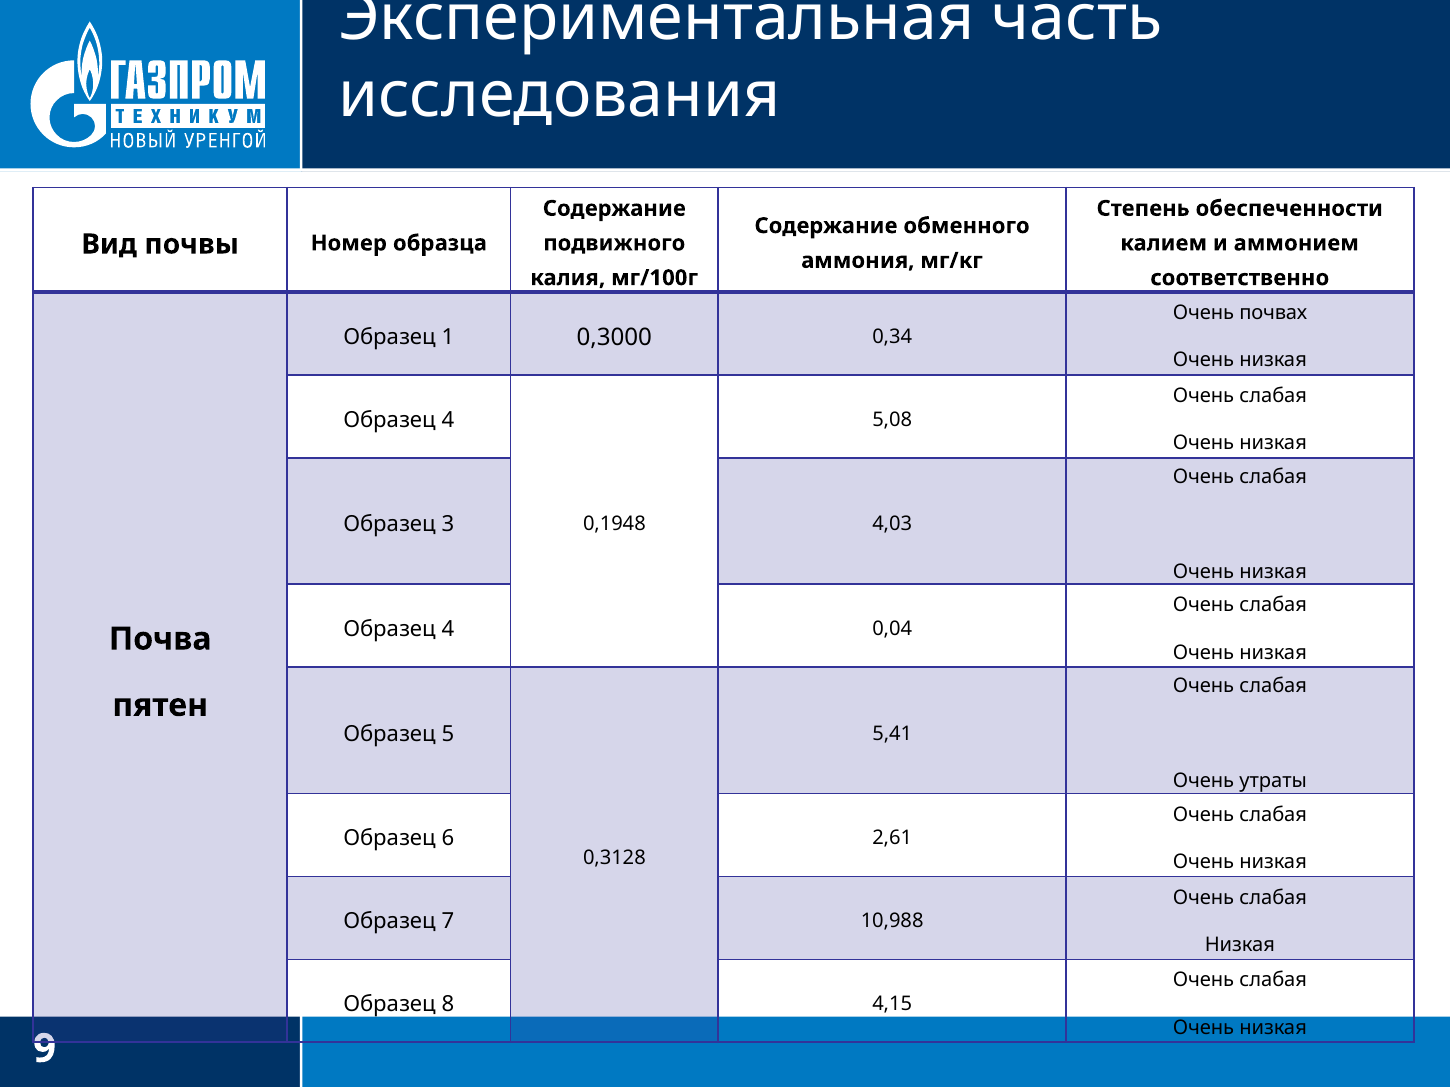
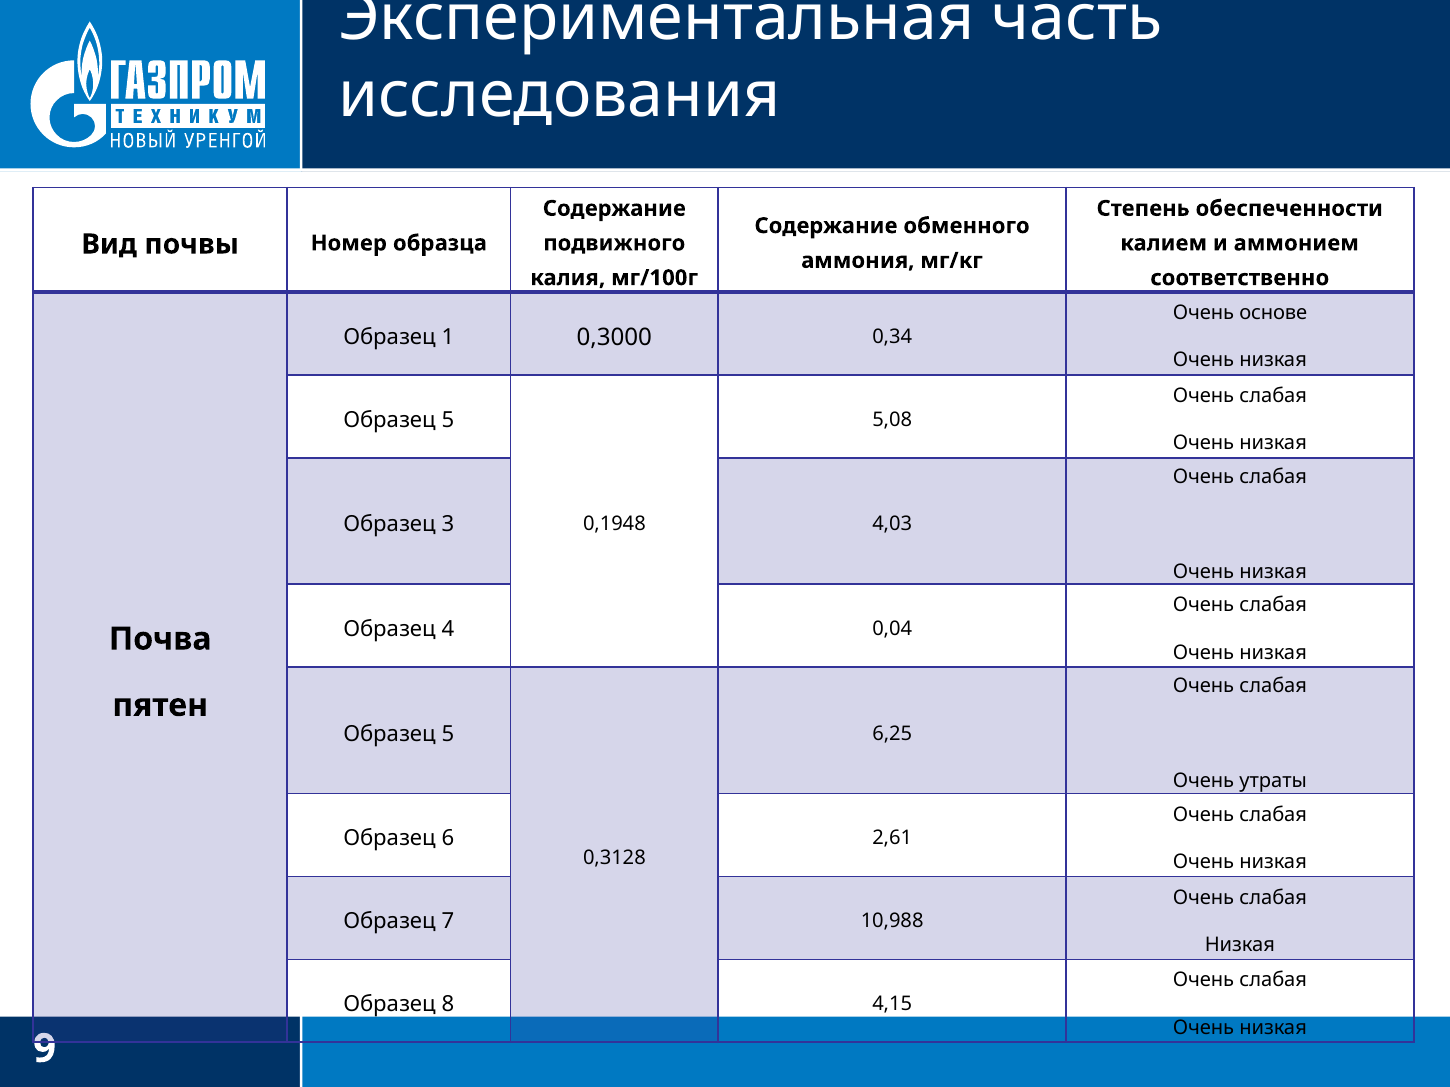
почвах: почвах -> основе (1273, 313)
4: 4 -> 5 (448, 420)
5,41: 5,41 -> 6,25 (892, 734)
